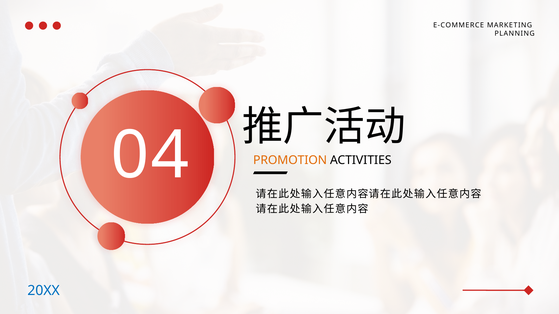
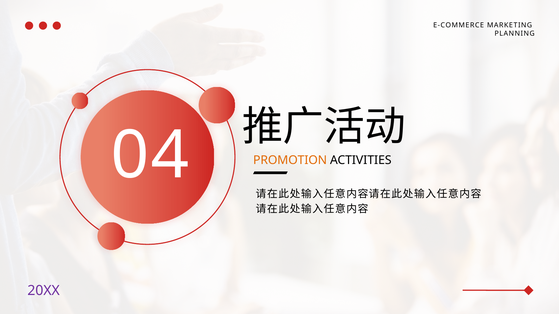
20XX colour: blue -> purple (44, 291)
